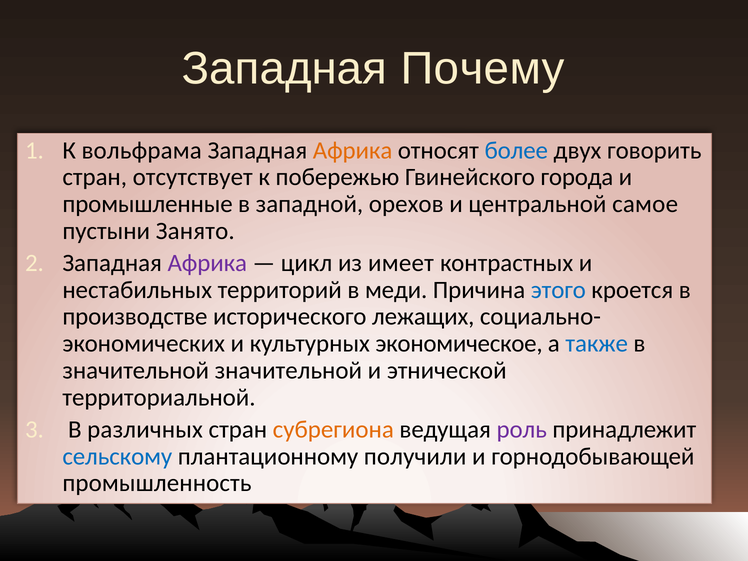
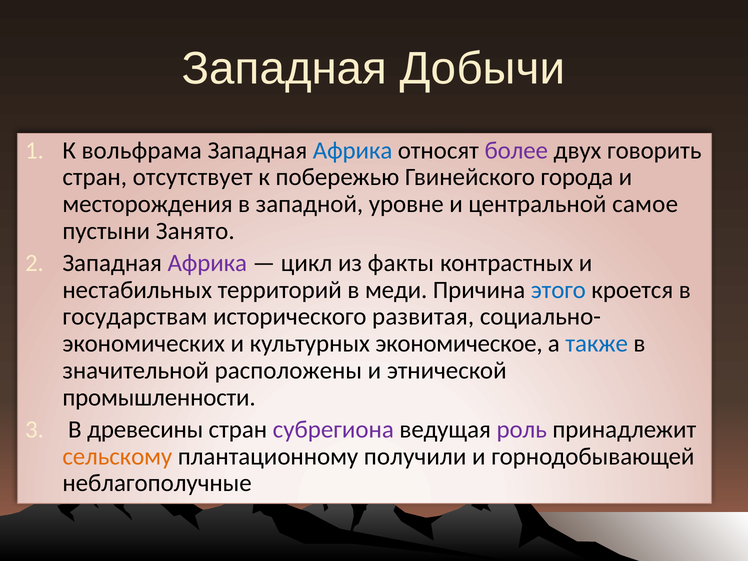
Почему: Почему -> Добычи (483, 69)
Африка colour: orange -> blue (353, 150)
более colour: blue -> purple (516, 150)
промышленные: промышленные -> месторождения (148, 204)
орехов: орехов -> уровне (406, 204)
имеет: имеет -> факты (401, 263)
производстве: производстве -> государствам (135, 317)
лежащих: лежащих -> развитая (423, 317)
значительной значительной: значительной -> расположены (288, 371)
территориальной: территориальной -> промышленности (159, 398)
различных: различных -> древесины (145, 429)
субрегиона colour: orange -> purple (333, 429)
сельскому colour: blue -> orange (117, 456)
промышленность: промышленность -> неблагополучные (157, 483)
